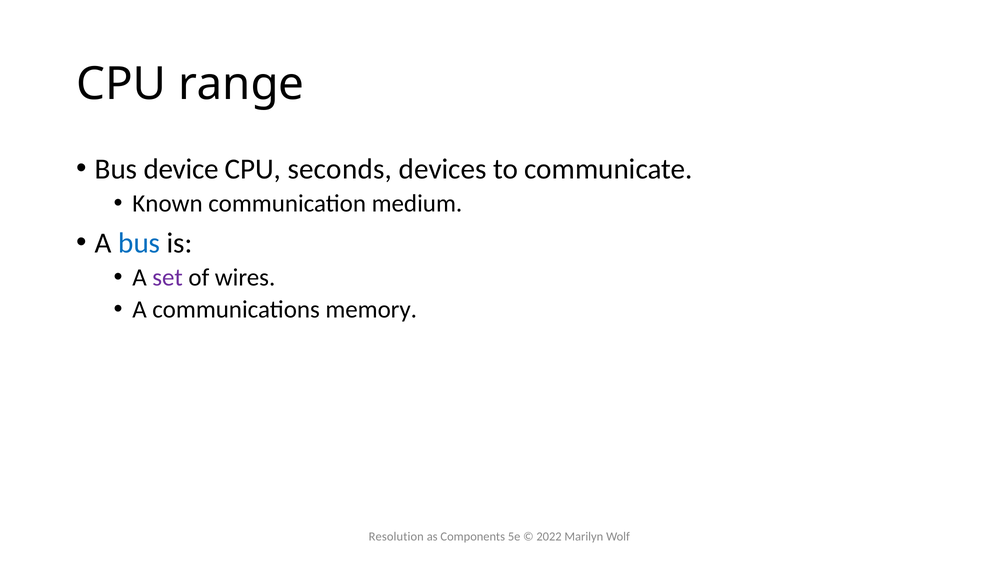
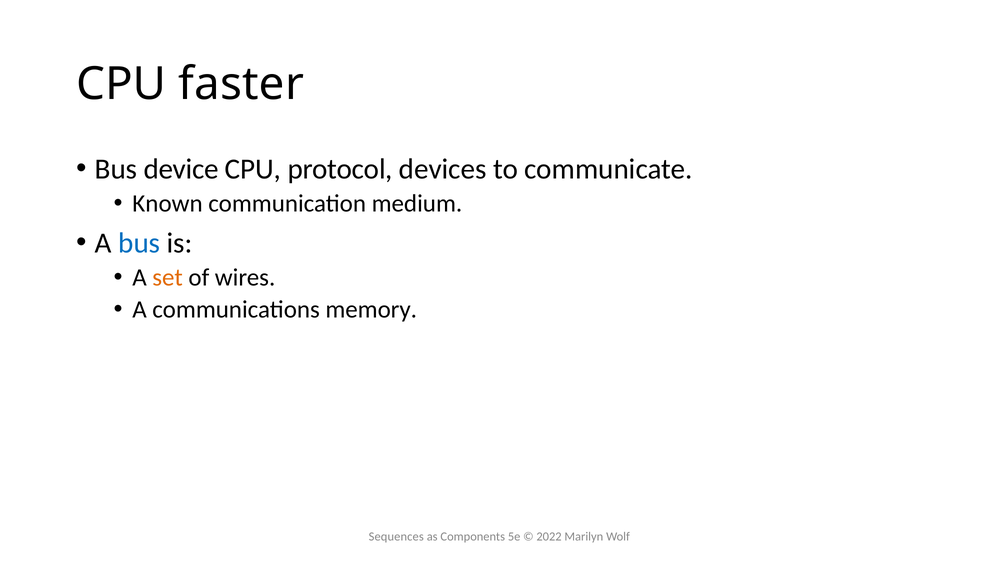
range: range -> faster (241, 84)
seconds: seconds -> protocol (340, 169)
set colour: purple -> orange (168, 277)
Resolution: Resolution -> Sequences (396, 537)
